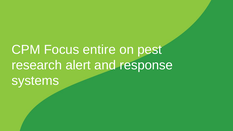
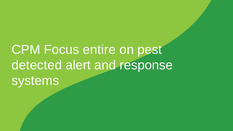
research: research -> detected (37, 65)
